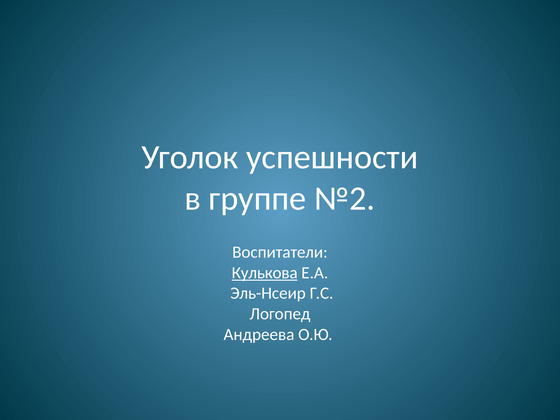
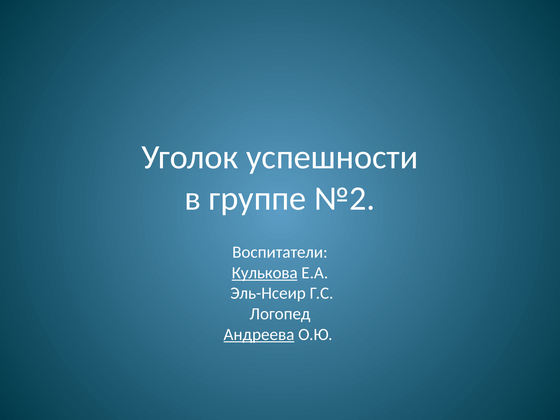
Андреева underline: none -> present (259, 334)
